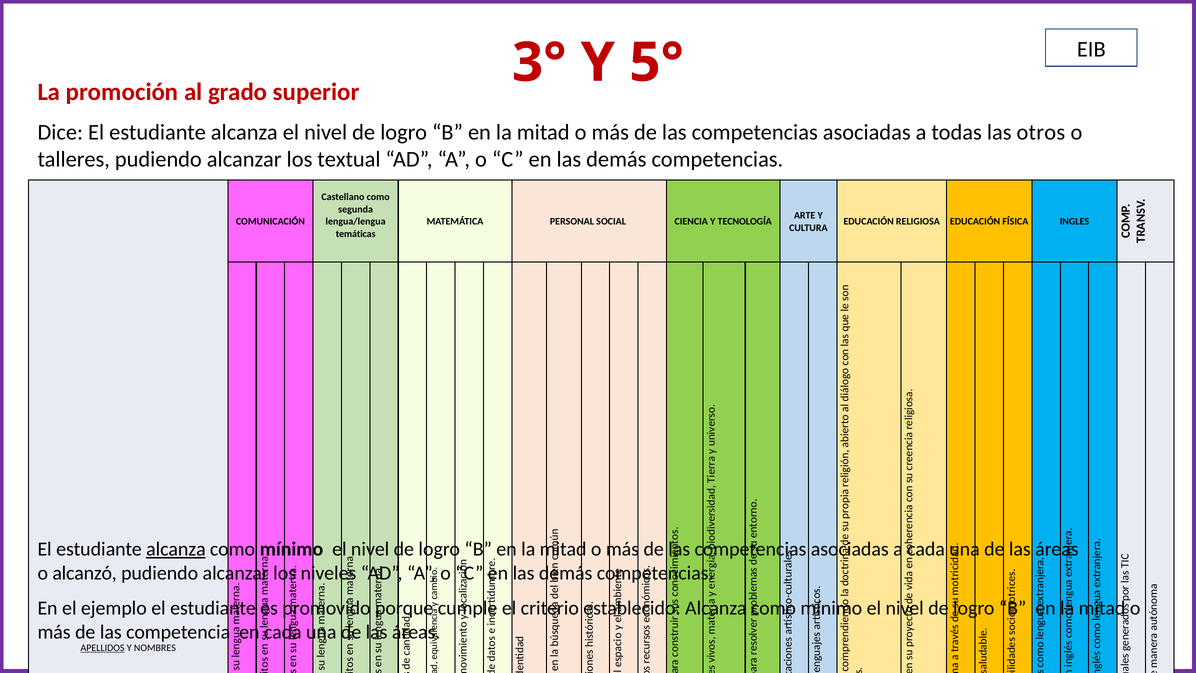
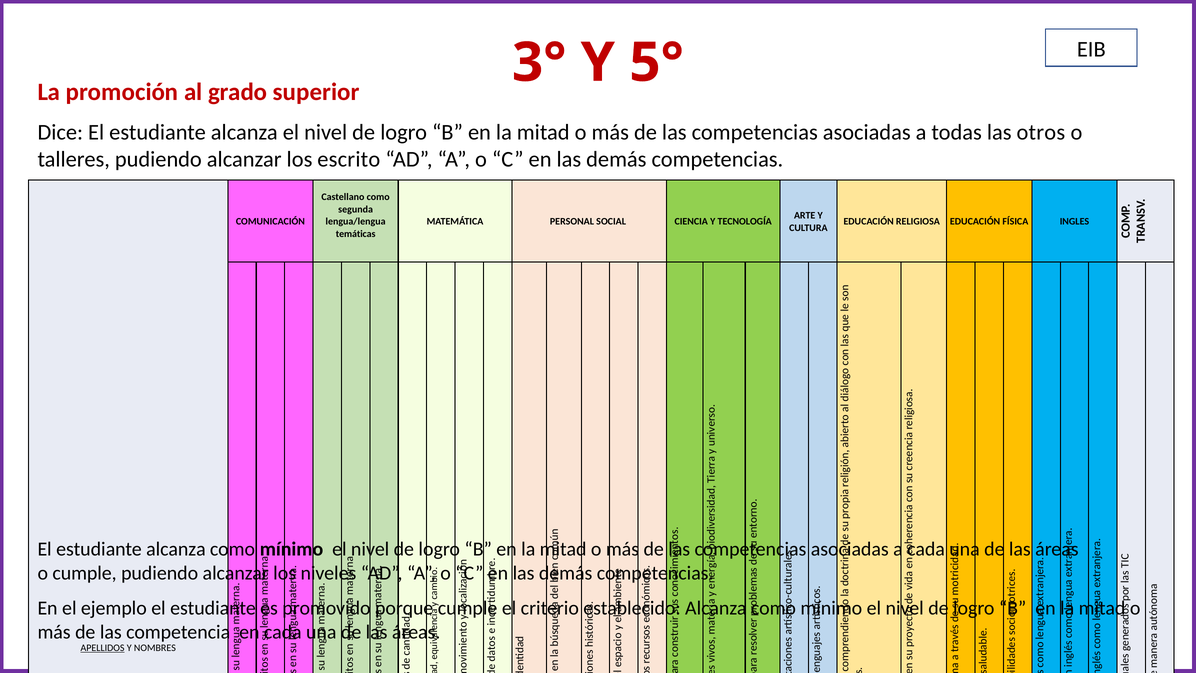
textual: textual -> escrito (349, 159)
alcanza underline: present -> none (176, 549)
o alcanzó: alcanzó -> cumple (85, 573)
